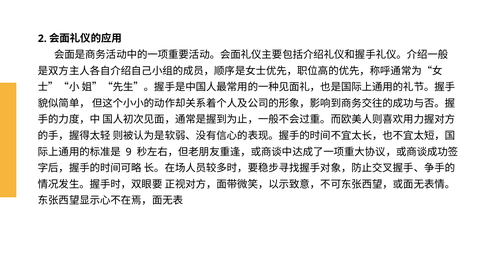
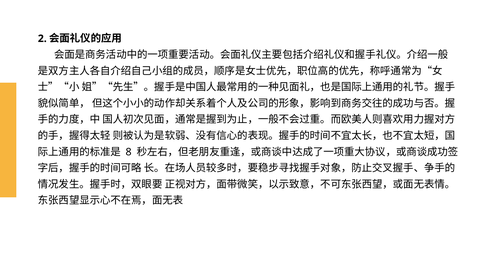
9: 9 -> 8 (129, 152)
